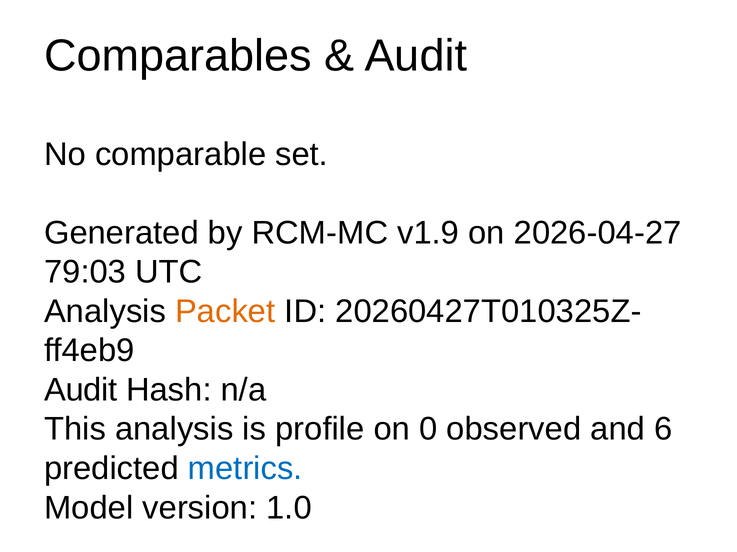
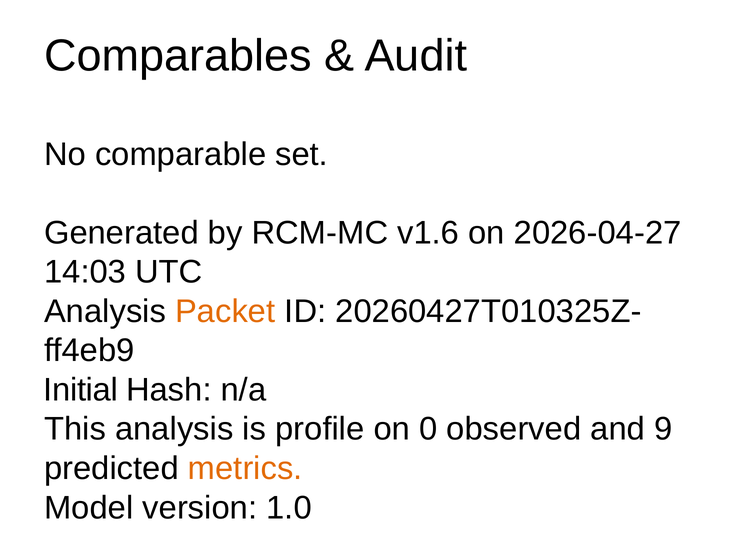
v1.9: v1.9 -> v1.6 (428, 233)
79:03: 79:03 -> 14:03 (85, 272)
Audit: Audit -> Initial (81, 390)
6: 6 -> 9 (663, 430)
metrics colour: blue -> orange (245, 469)
